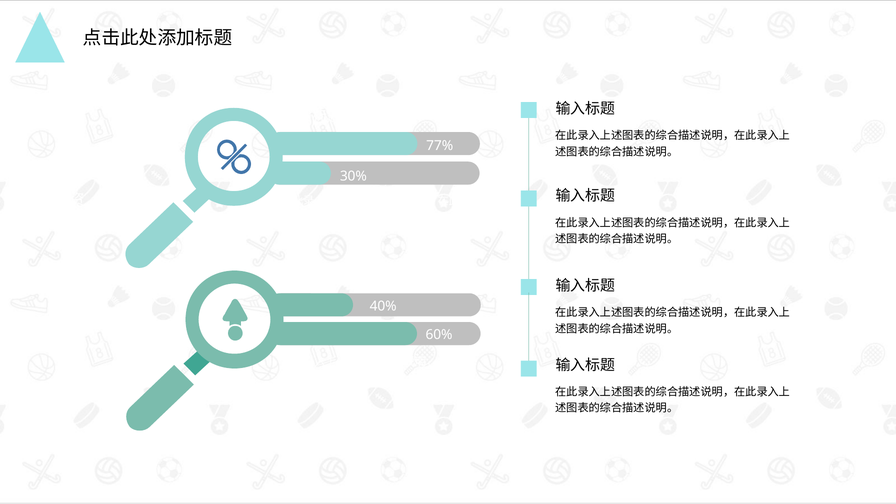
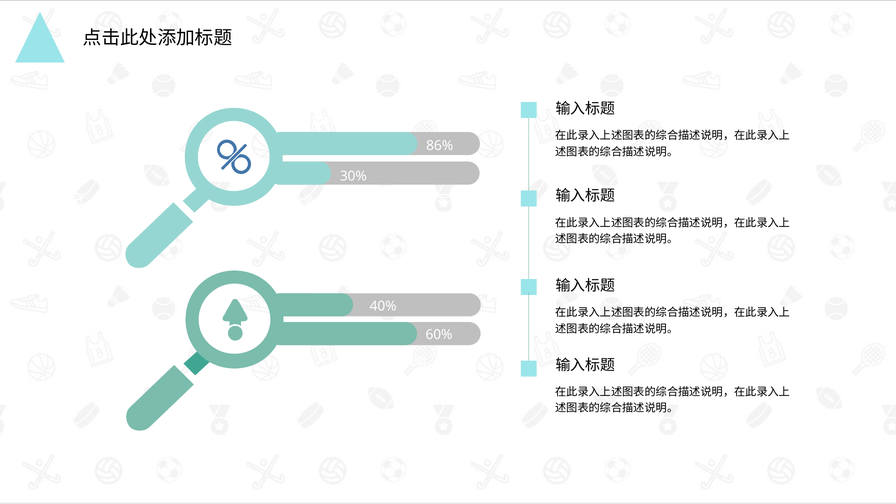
77%: 77% -> 86% (440, 146)
